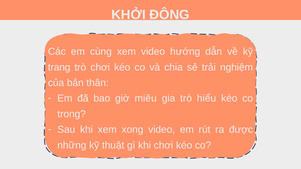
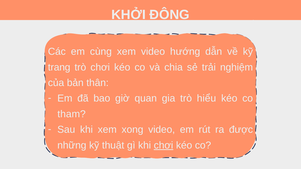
miêu: miêu -> quan (146, 99)
trong: trong -> tham (72, 114)
chơi underline: none -> present (164, 146)
